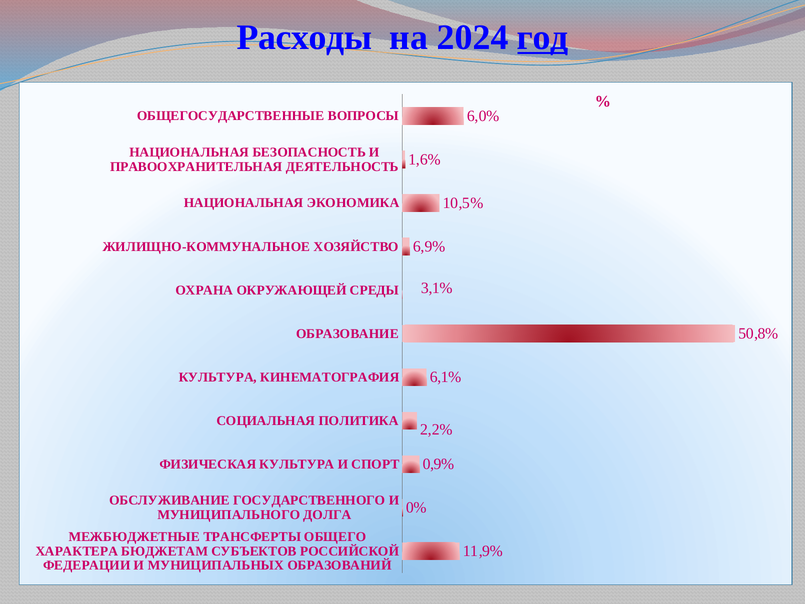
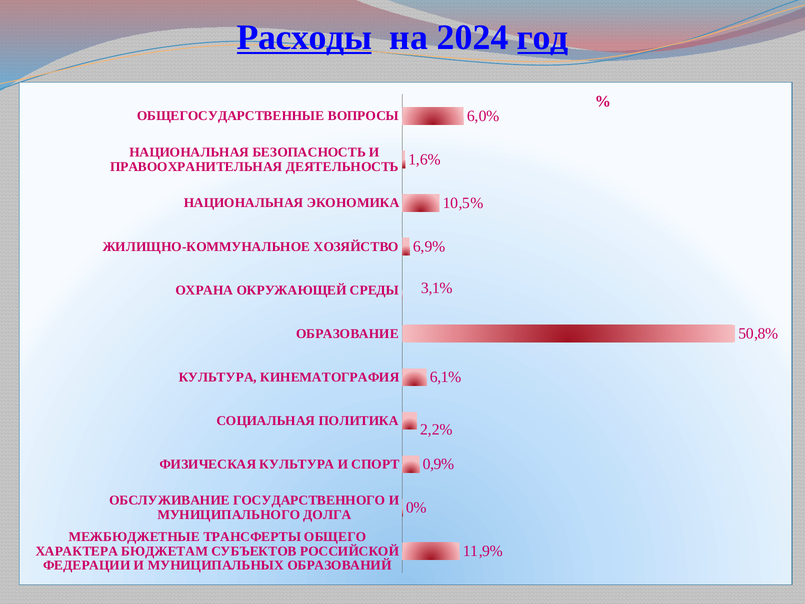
Расходы underline: none -> present (304, 38)
